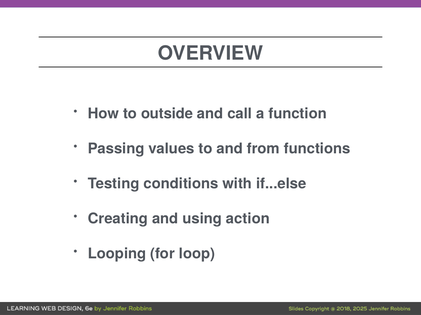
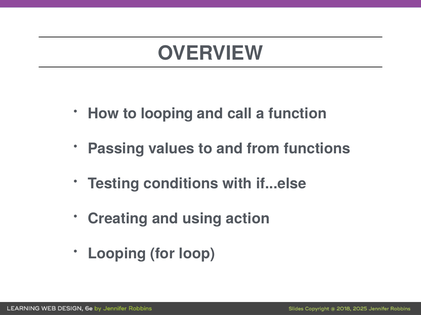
to outside: outside -> looping (167, 114)
